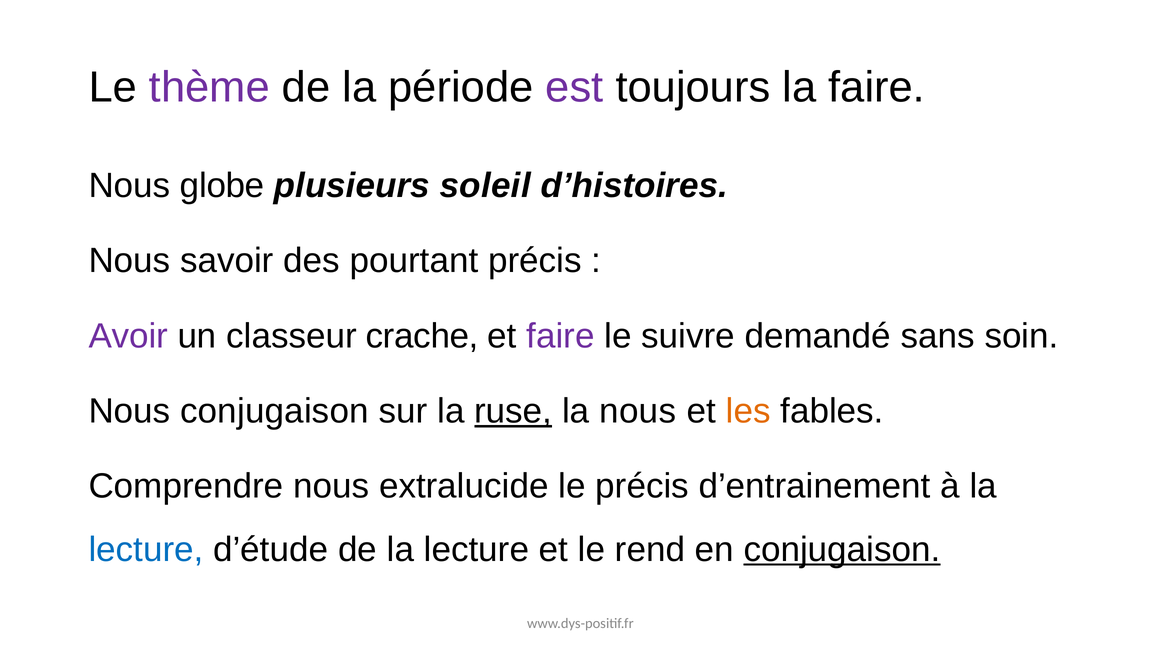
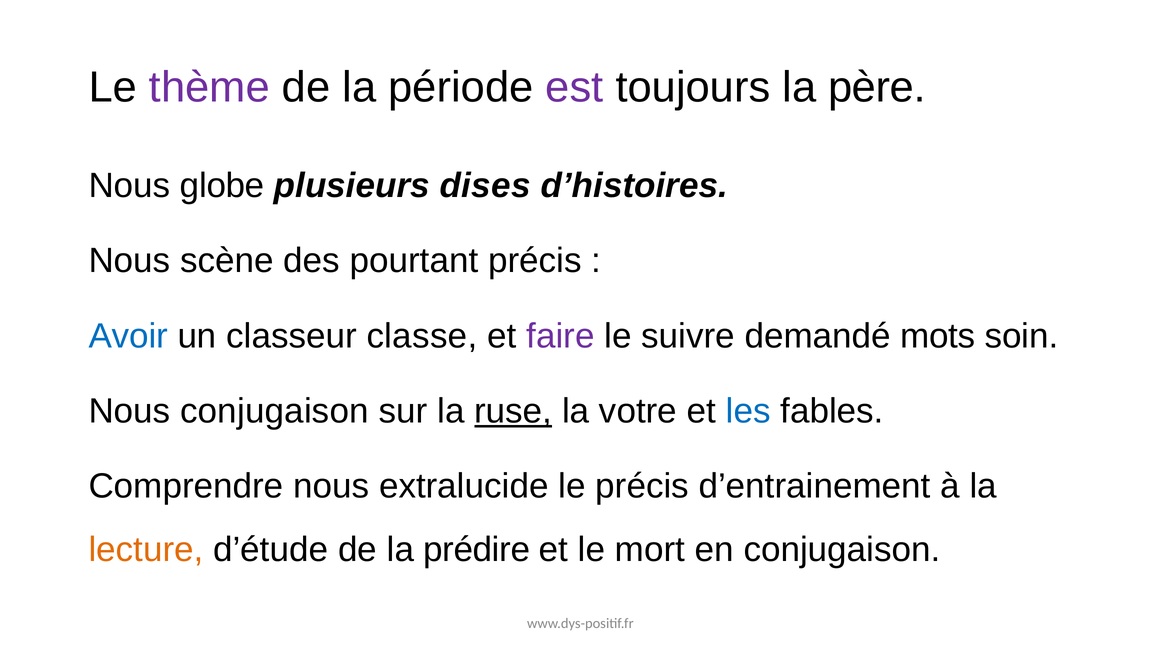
la faire: faire -> père (877, 87)
soleil: soleil -> dises (485, 185)
savoir: savoir -> scène (227, 261)
Avoir colour: purple -> blue (128, 336)
crache: crache -> classe (422, 336)
sans: sans -> mots (938, 336)
la nous: nous -> votre (638, 411)
les colour: orange -> blue (748, 411)
lecture colour: blue -> orange (146, 550)
de la lecture: lecture -> prédire (477, 550)
rend: rend -> mort (650, 550)
conjugaison underline: present -> none (842, 550)
